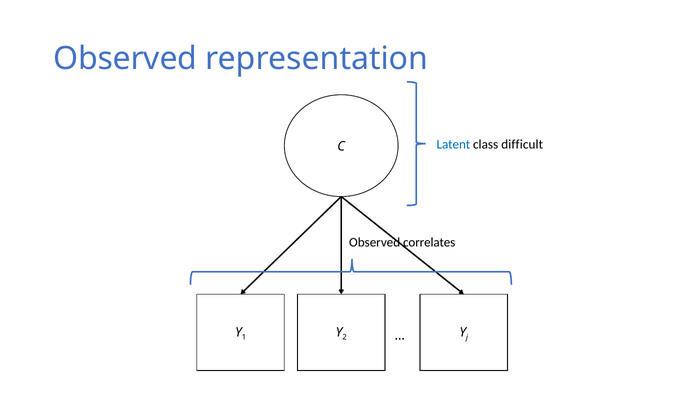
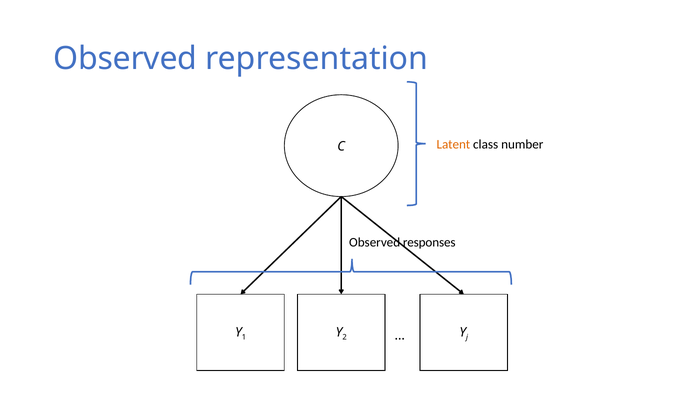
Latent colour: blue -> orange (453, 144)
difficult: difficult -> number (522, 144)
correlates: correlates -> responses (429, 242)
